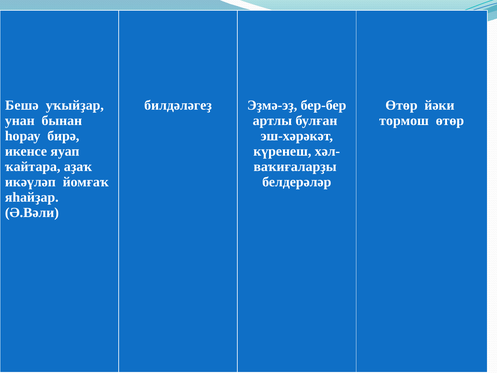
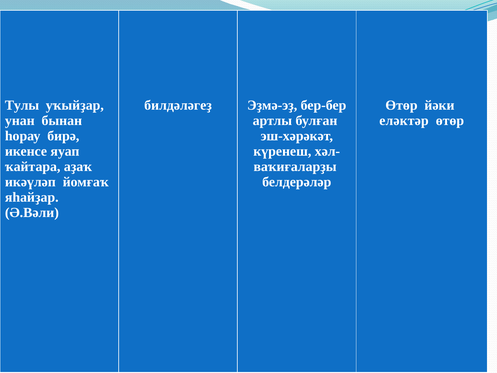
Бешә: Бешә -> Тулы (22, 105)
тормош: тормош -> еләктәр (404, 120)
